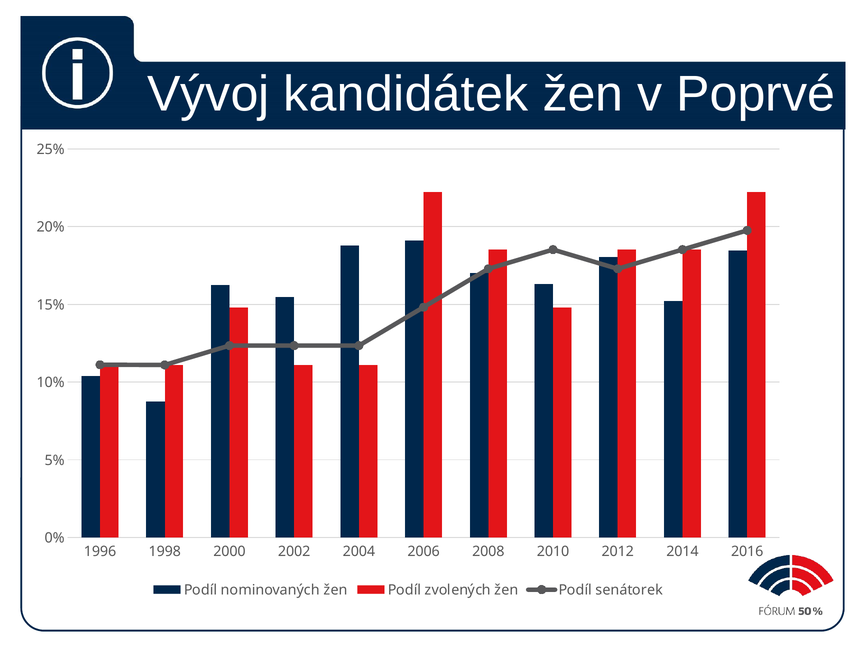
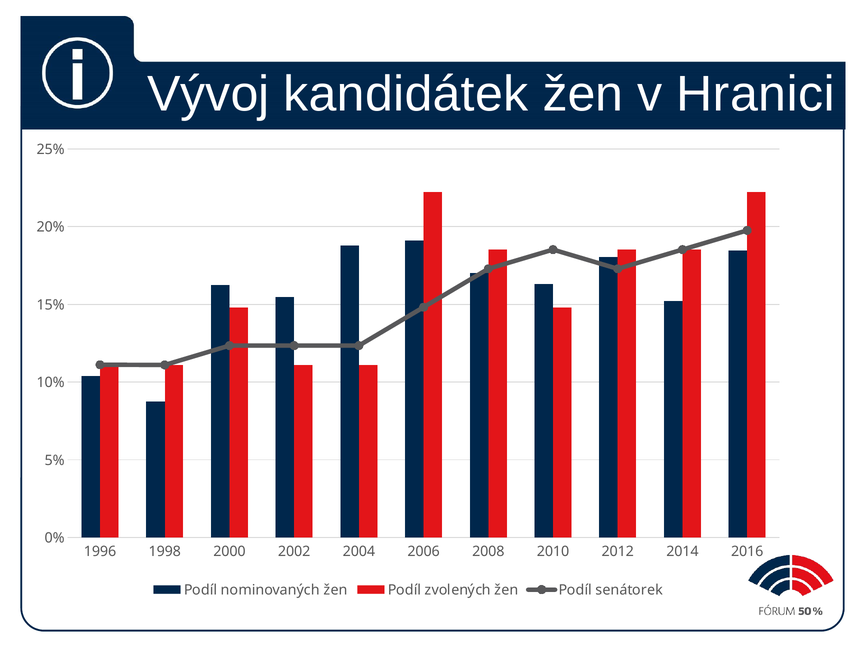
Poprvé: Poprvé -> Hranici (756, 94)
